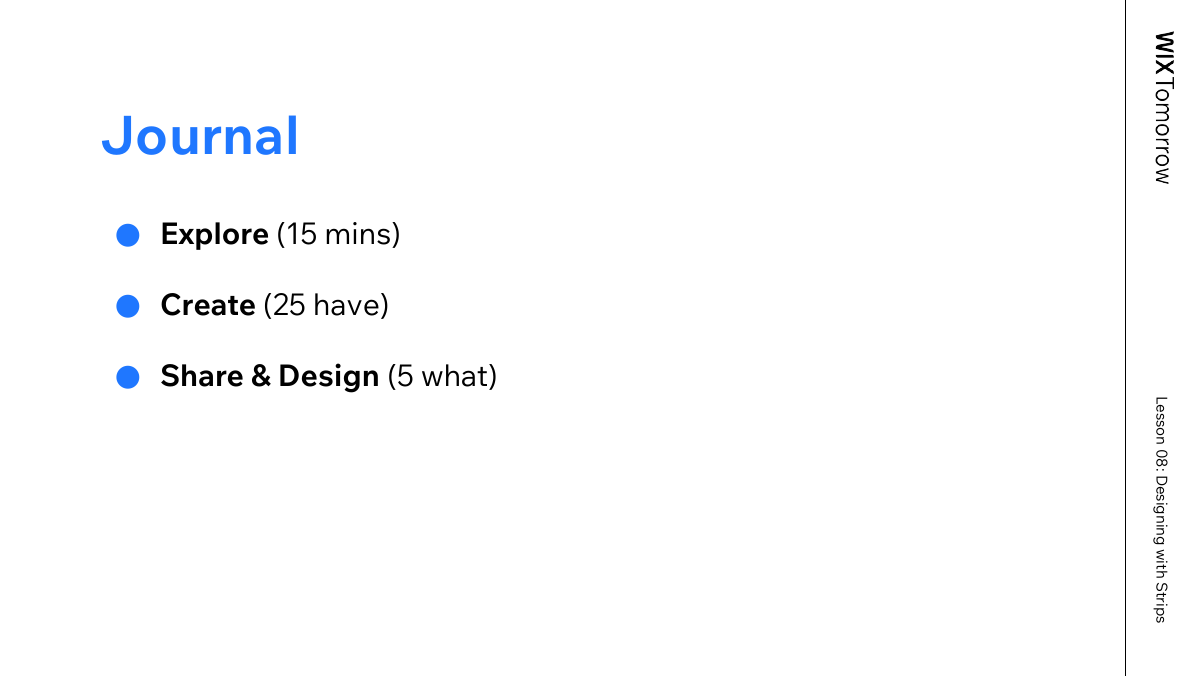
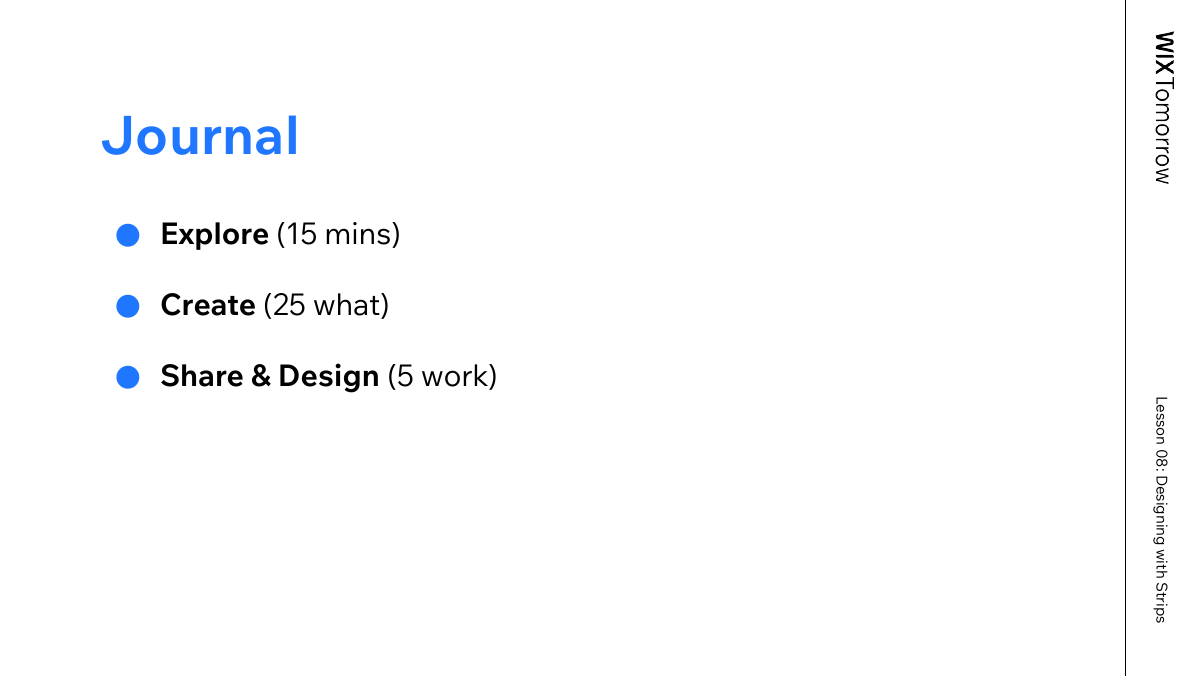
have: have -> what (351, 305)
what: what -> work (459, 376)
